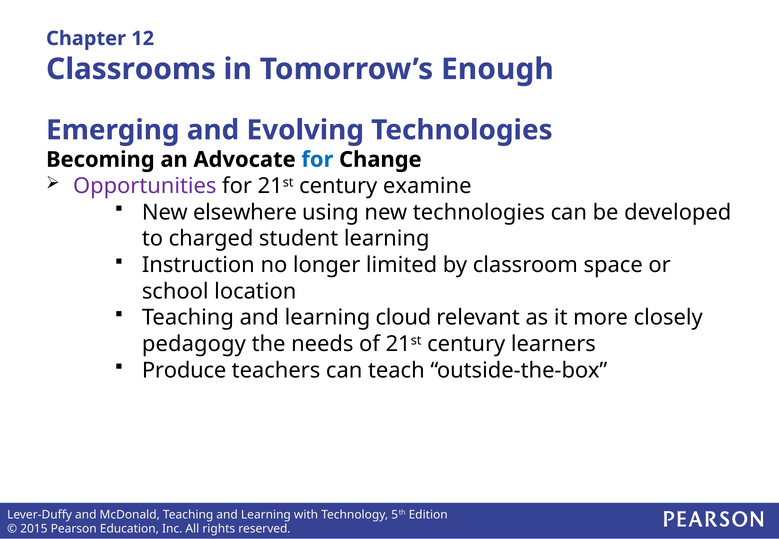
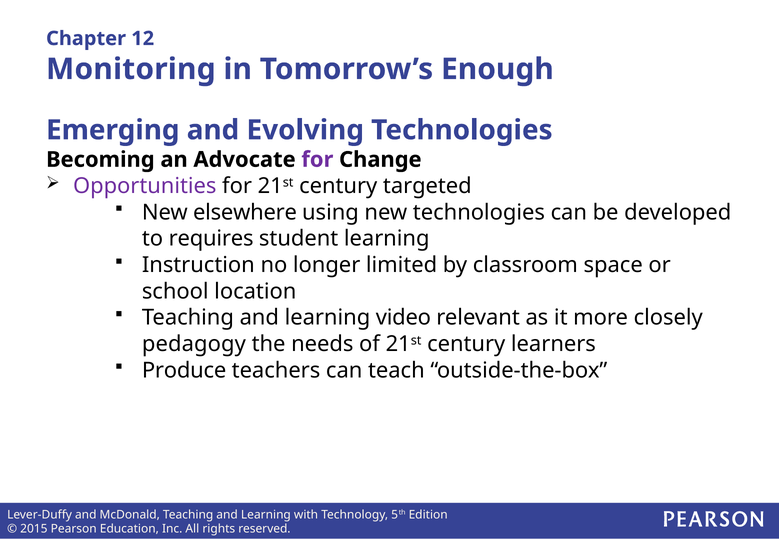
Classrooms: Classrooms -> Monitoring (131, 69)
for colour: blue -> purple (317, 160)
examine: examine -> targeted (427, 186)
charged: charged -> requires (211, 239)
cloud: cloud -> video (403, 318)
